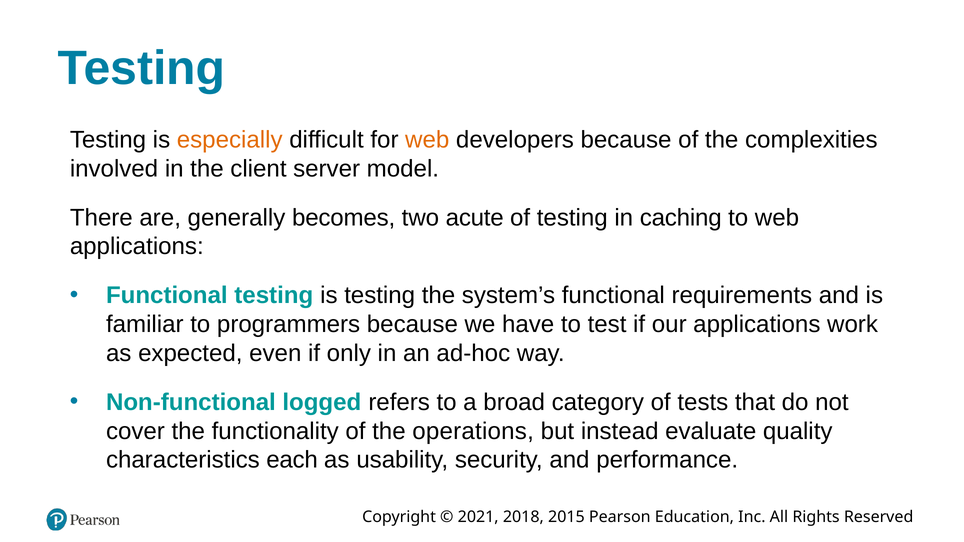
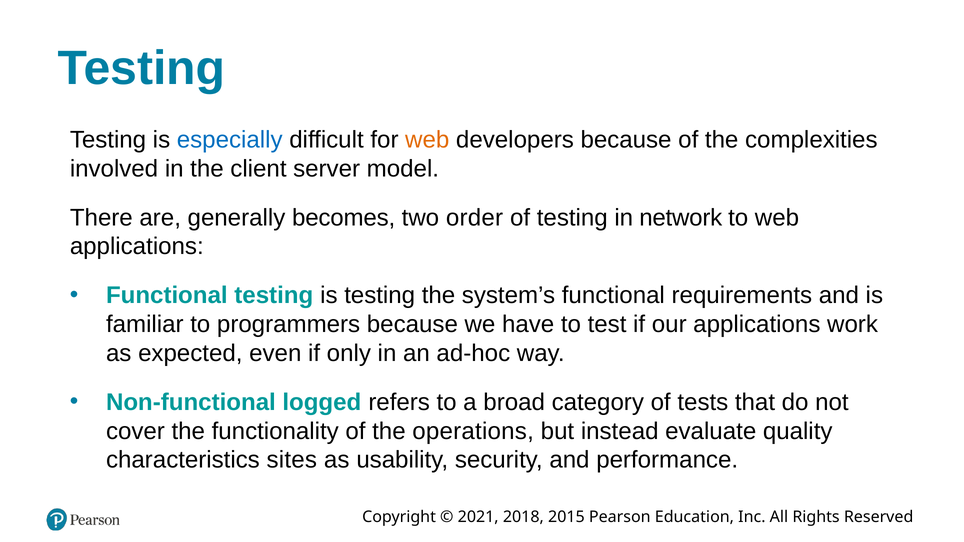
especially colour: orange -> blue (230, 140)
acute: acute -> order (474, 218)
caching: caching -> network (681, 218)
each: each -> sites (292, 460)
